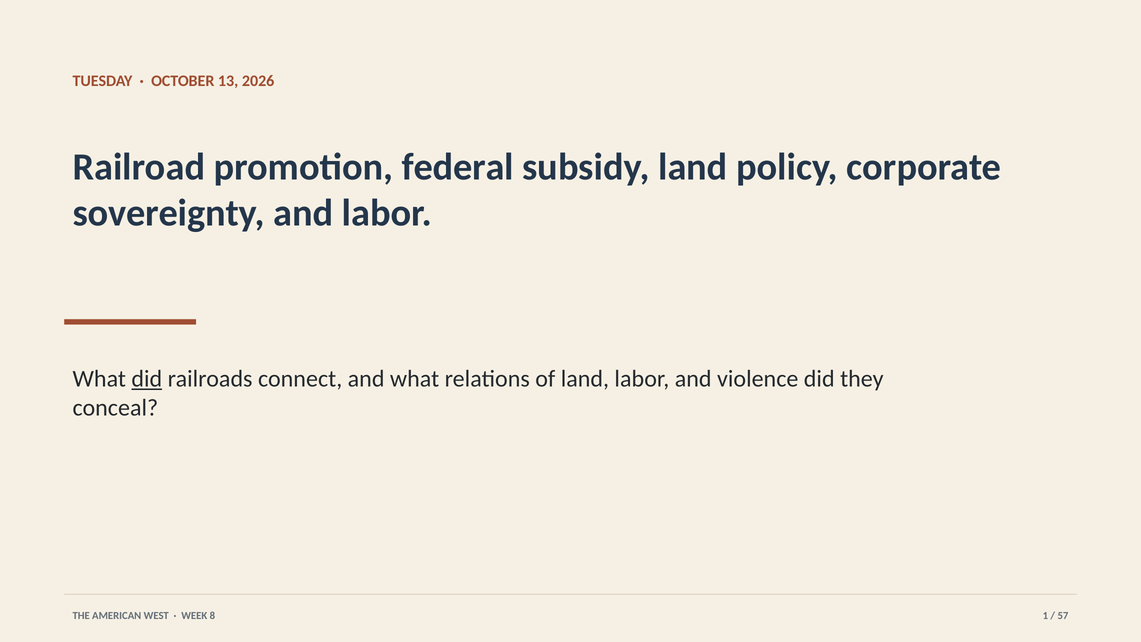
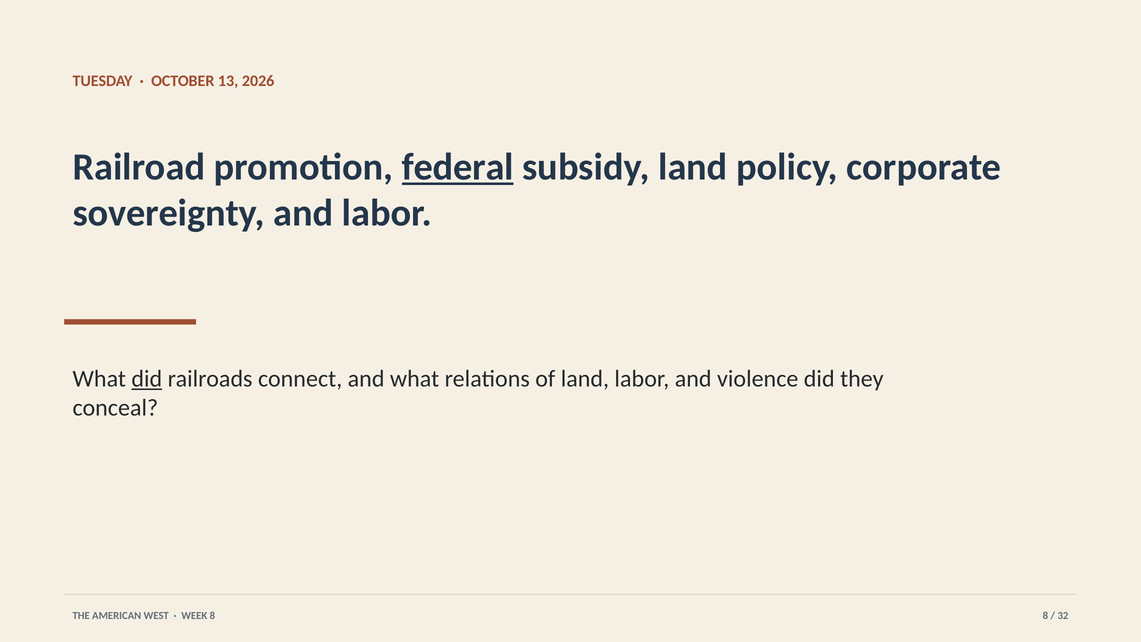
federal underline: none -> present (458, 167)
8 1: 1 -> 8 (1045, 616)
57: 57 -> 32 (1063, 616)
